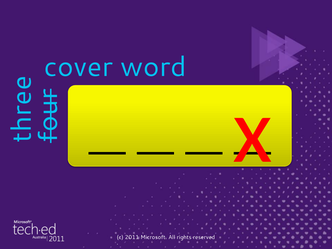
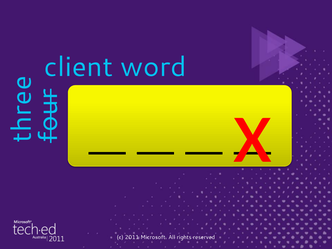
cover: cover -> client (78, 67)
